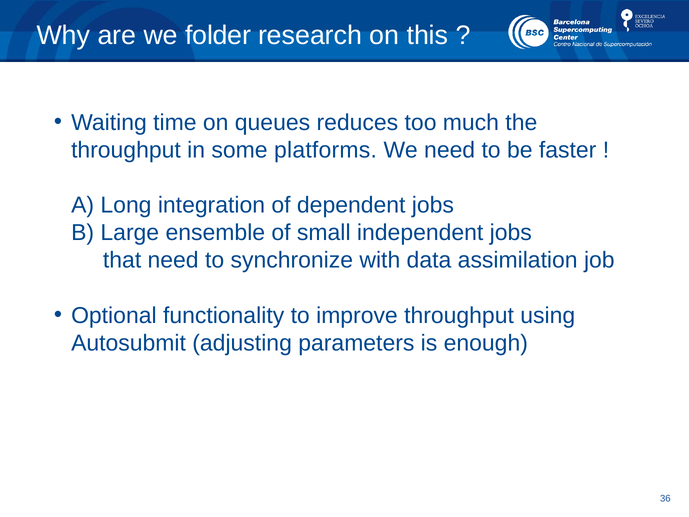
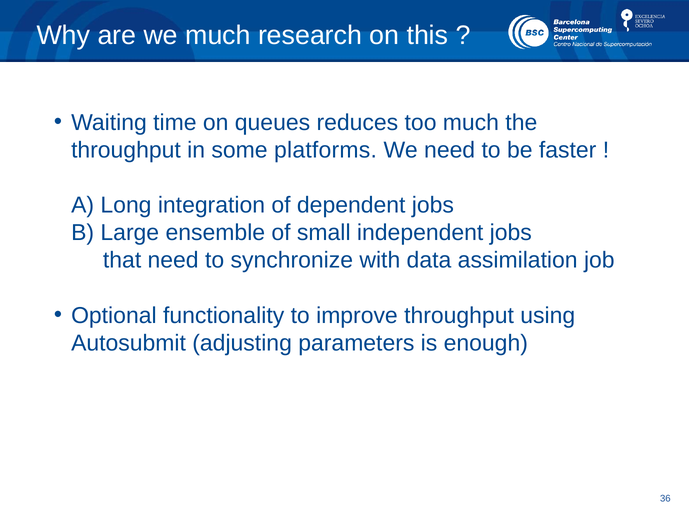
we folder: folder -> much (218, 35)
